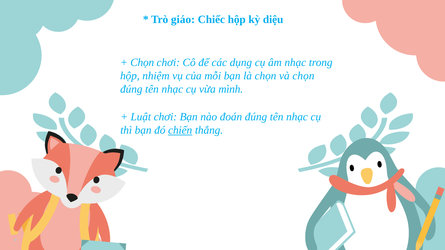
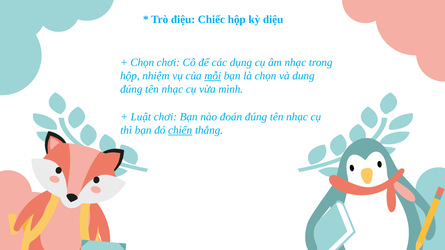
giáo: giáo -> điệu (183, 20)
mỗi underline: none -> present (213, 76)
và chọn: chọn -> dung (303, 76)
